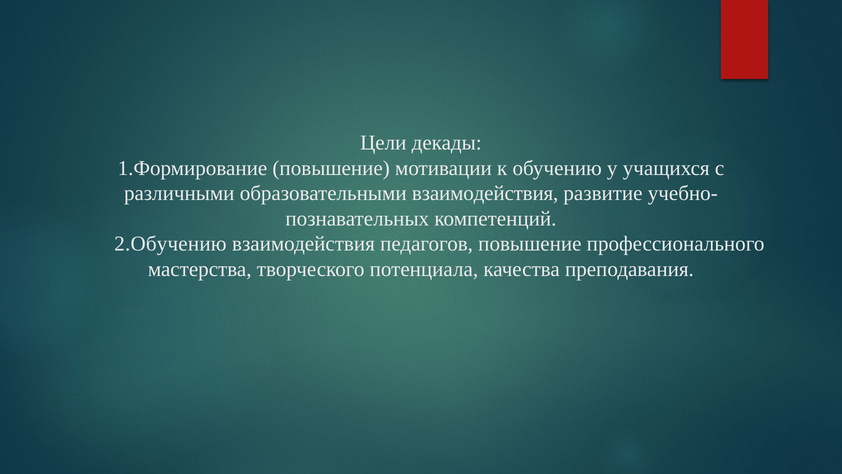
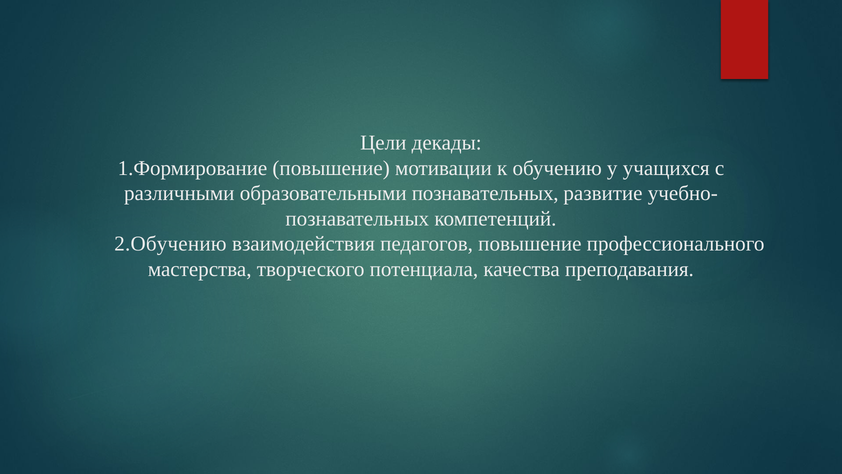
образовательными взаимодействия: взаимодействия -> познавательных (485, 193)
